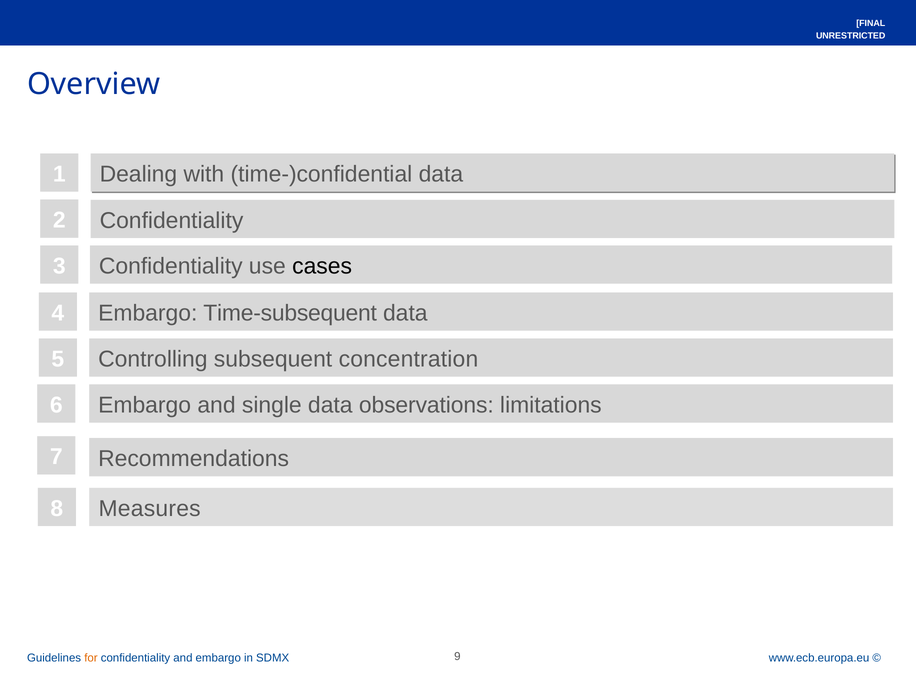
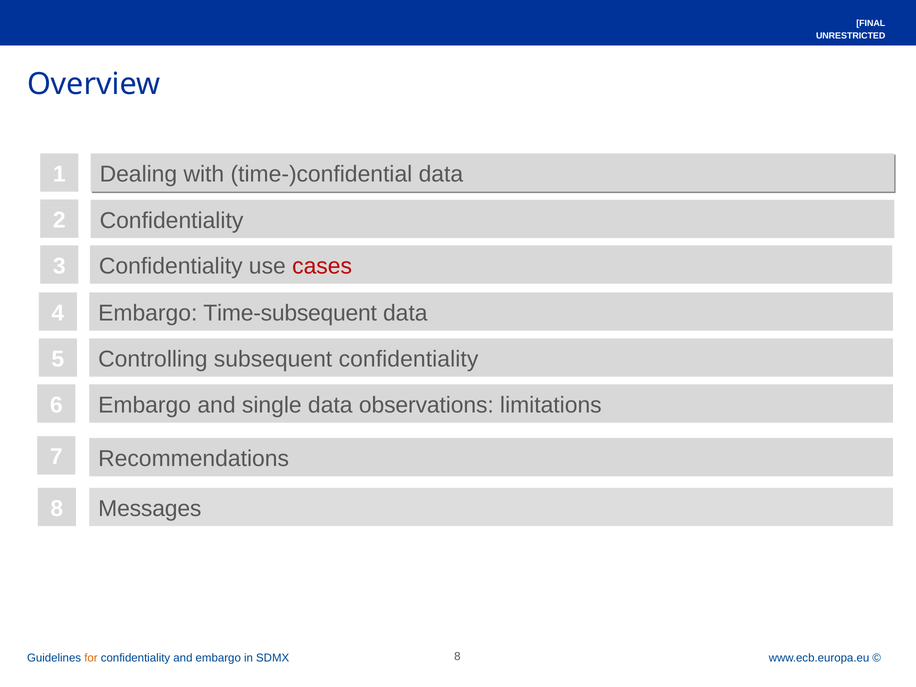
cases colour: black -> red (322, 266)
subsequent concentration: concentration -> confidentiality (408, 359)
Measures: Measures -> Messages (150, 509)
SDMX 9: 9 -> 8 (457, 657)
